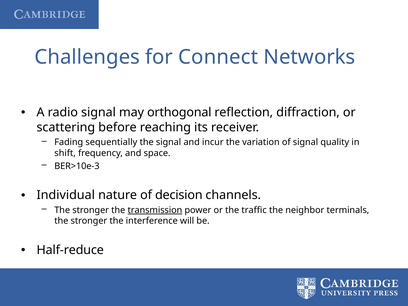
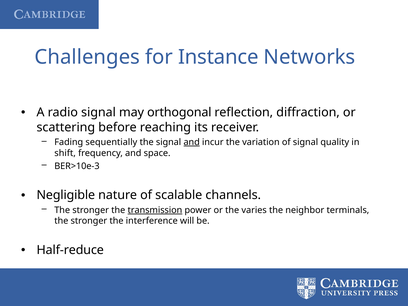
Connect: Connect -> Instance (218, 57)
and underline: none -> present (192, 142)
Individual: Individual -> Negligible (66, 195)
decision: decision -> scalable (179, 195)
traffic: traffic -> varies (254, 210)
